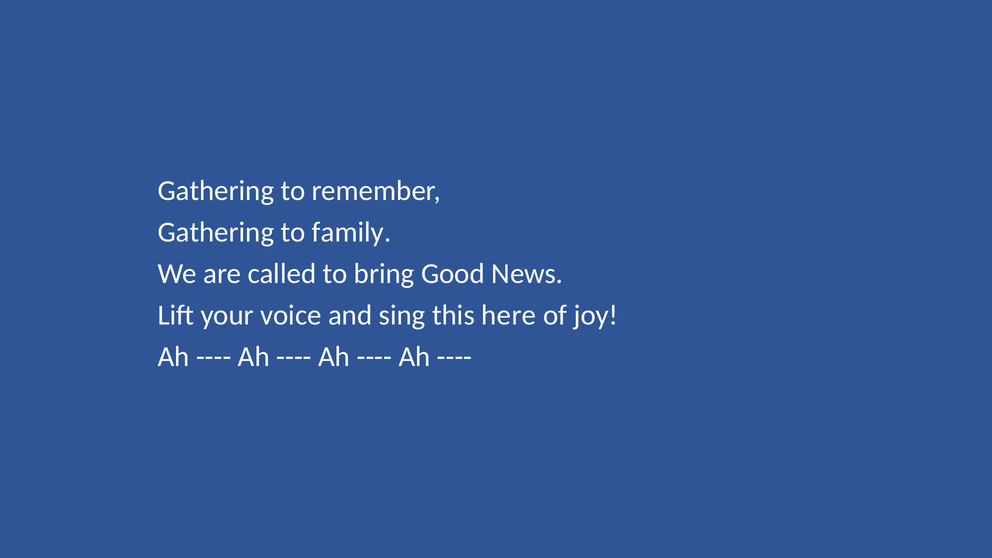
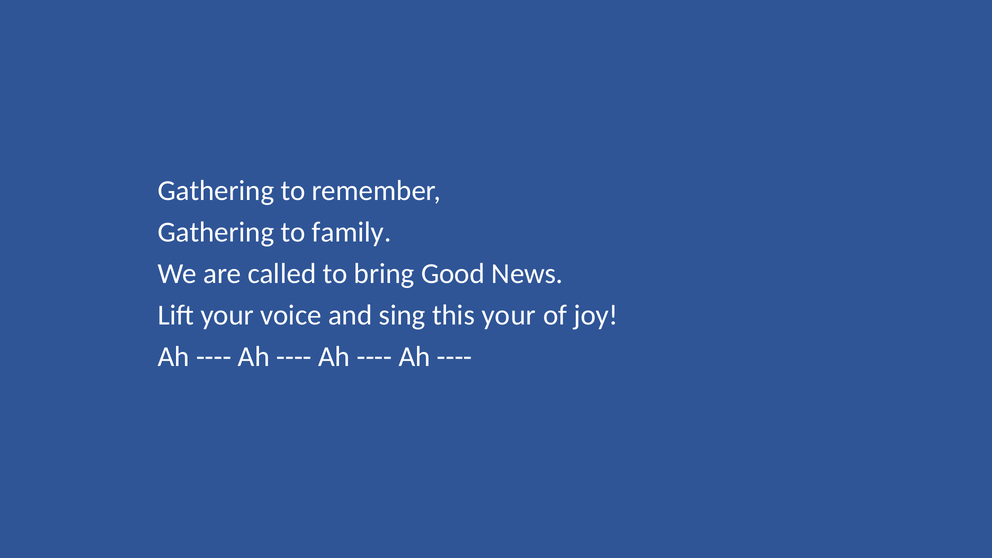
this here: here -> your (509, 315)
